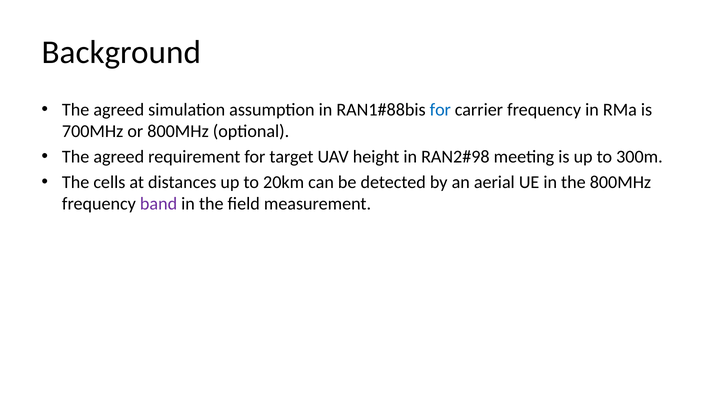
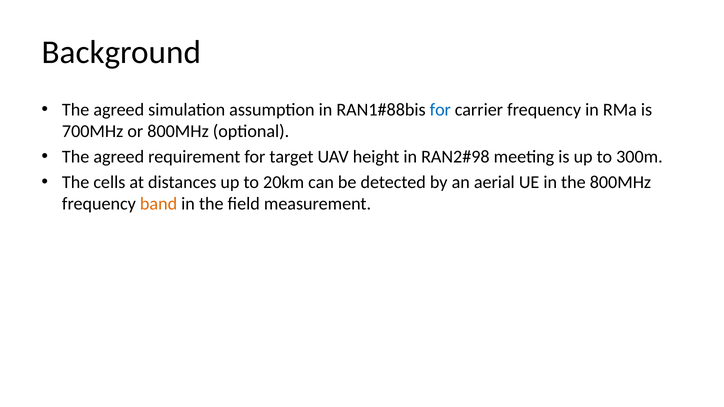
band colour: purple -> orange (159, 204)
